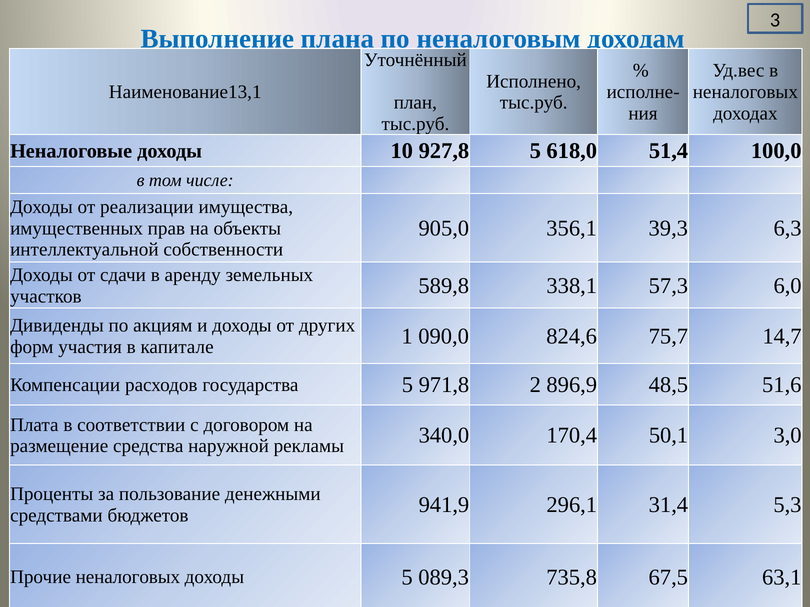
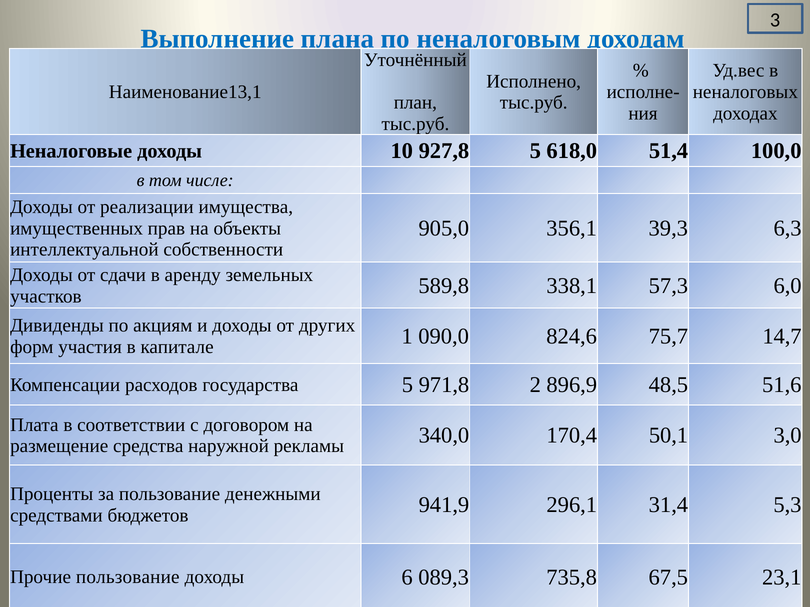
Прочие неналоговых: неналоговых -> пользование (128, 578)
доходы 5: 5 -> 6 (407, 578)
63,1: 63,1 -> 23,1 (782, 578)
